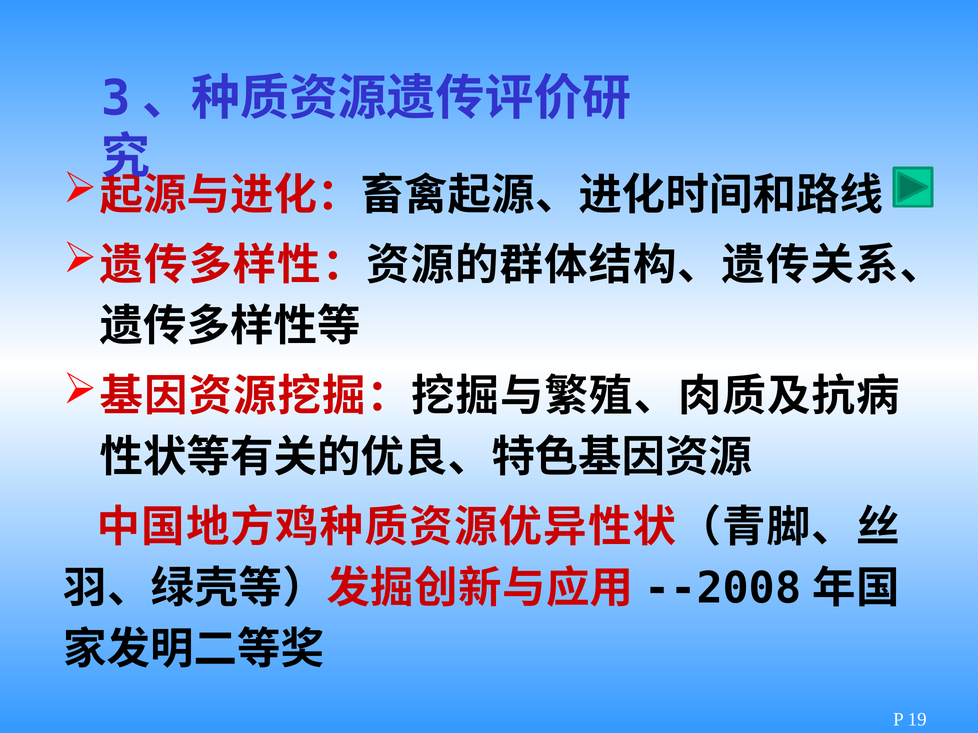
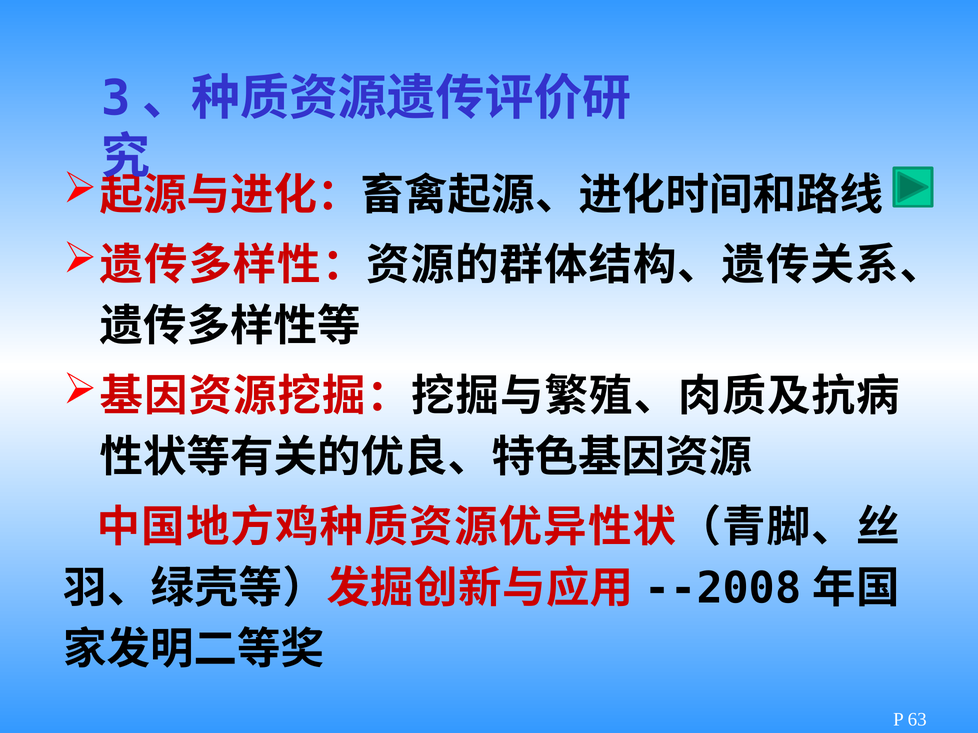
19: 19 -> 63 (917, 720)
